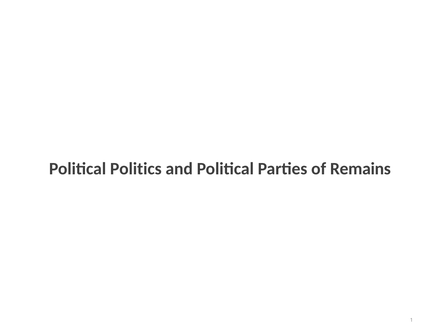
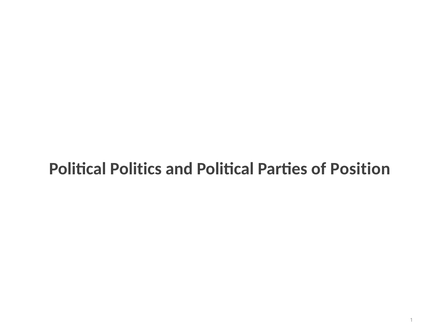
Remains: Remains -> Position (360, 169)
